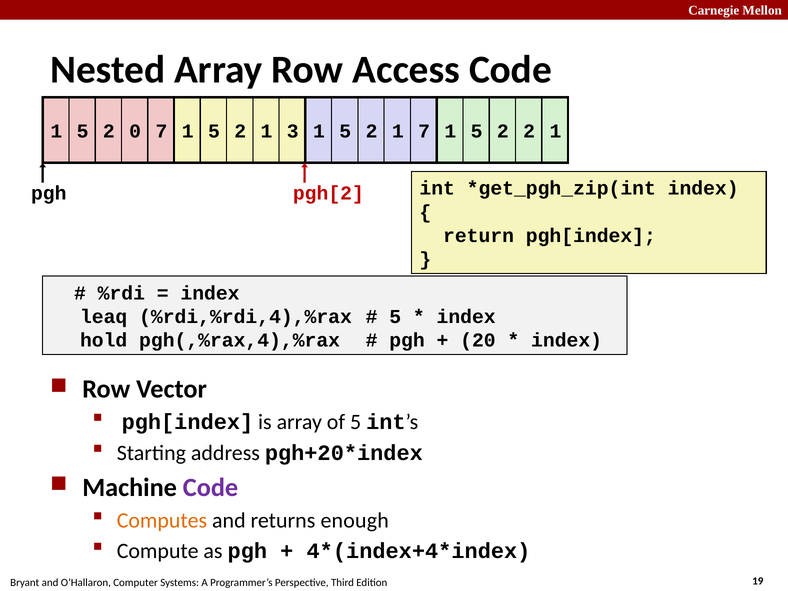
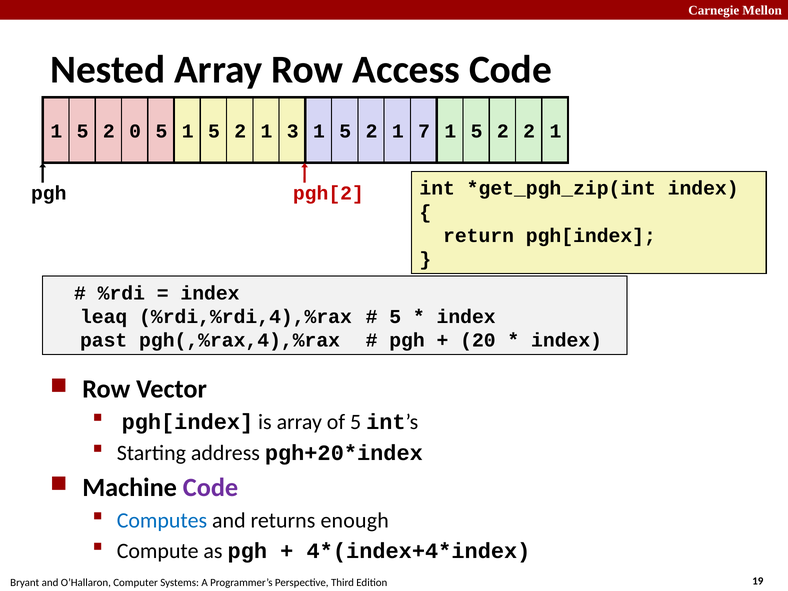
0 7: 7 -> 5 (161, 131)
hold: hold -> past (104, 340)
Computes colour: orange -> blue (162, 520)
